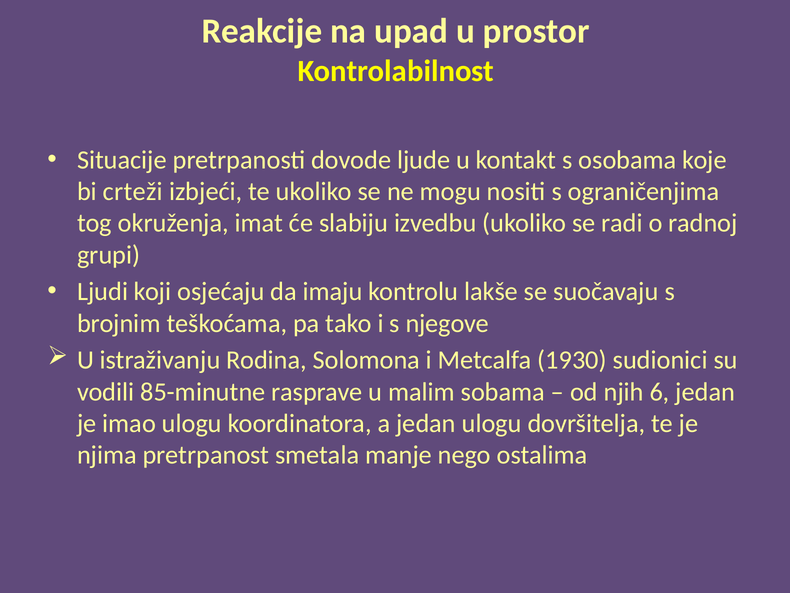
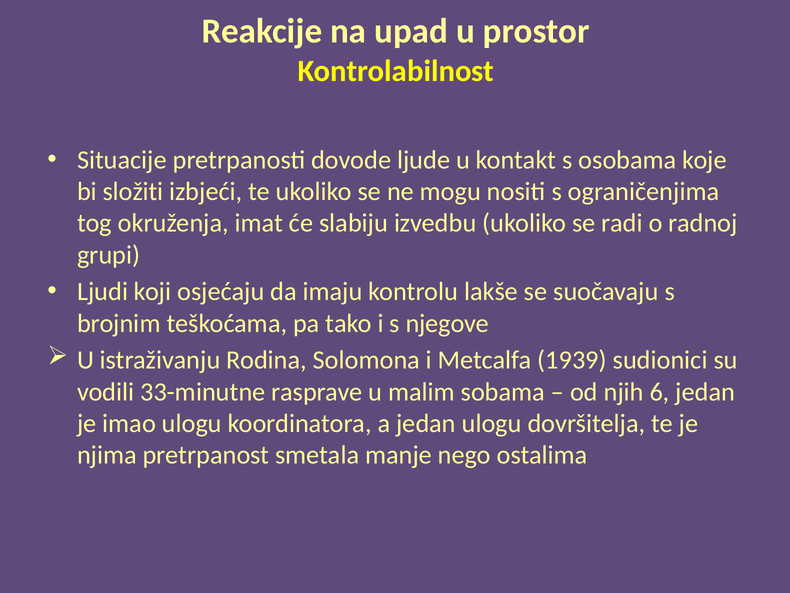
crteži: crteži -> složiti (133, 191)
1930: 1930 -> 1939 (572, 360)
85-minutne: 85-minutne -> 33-minutne (203, 392)
